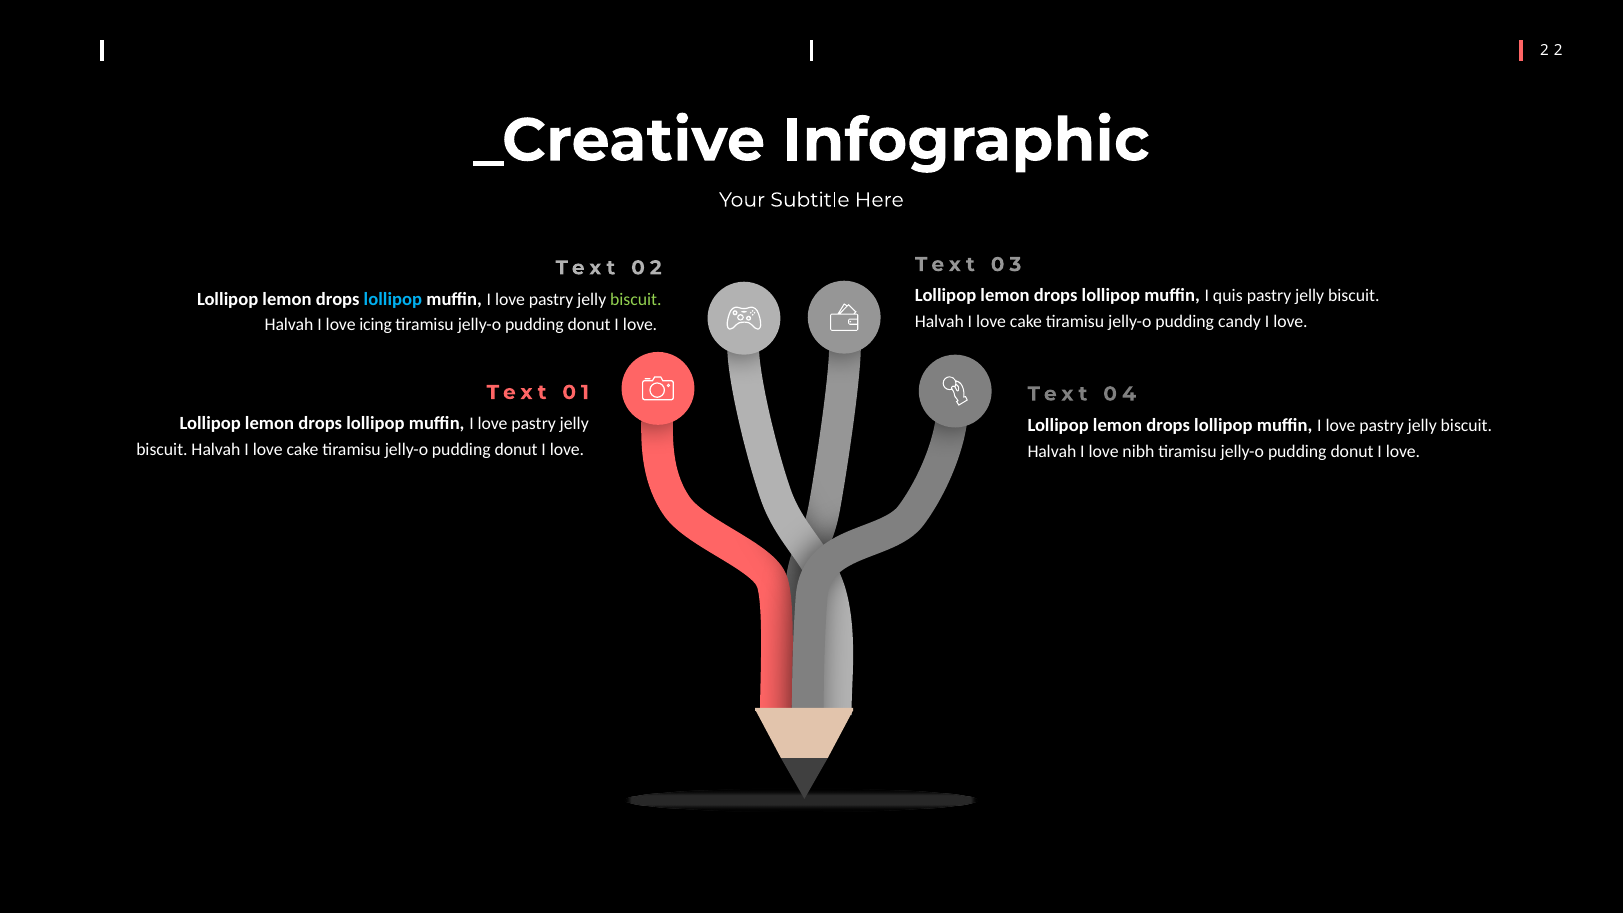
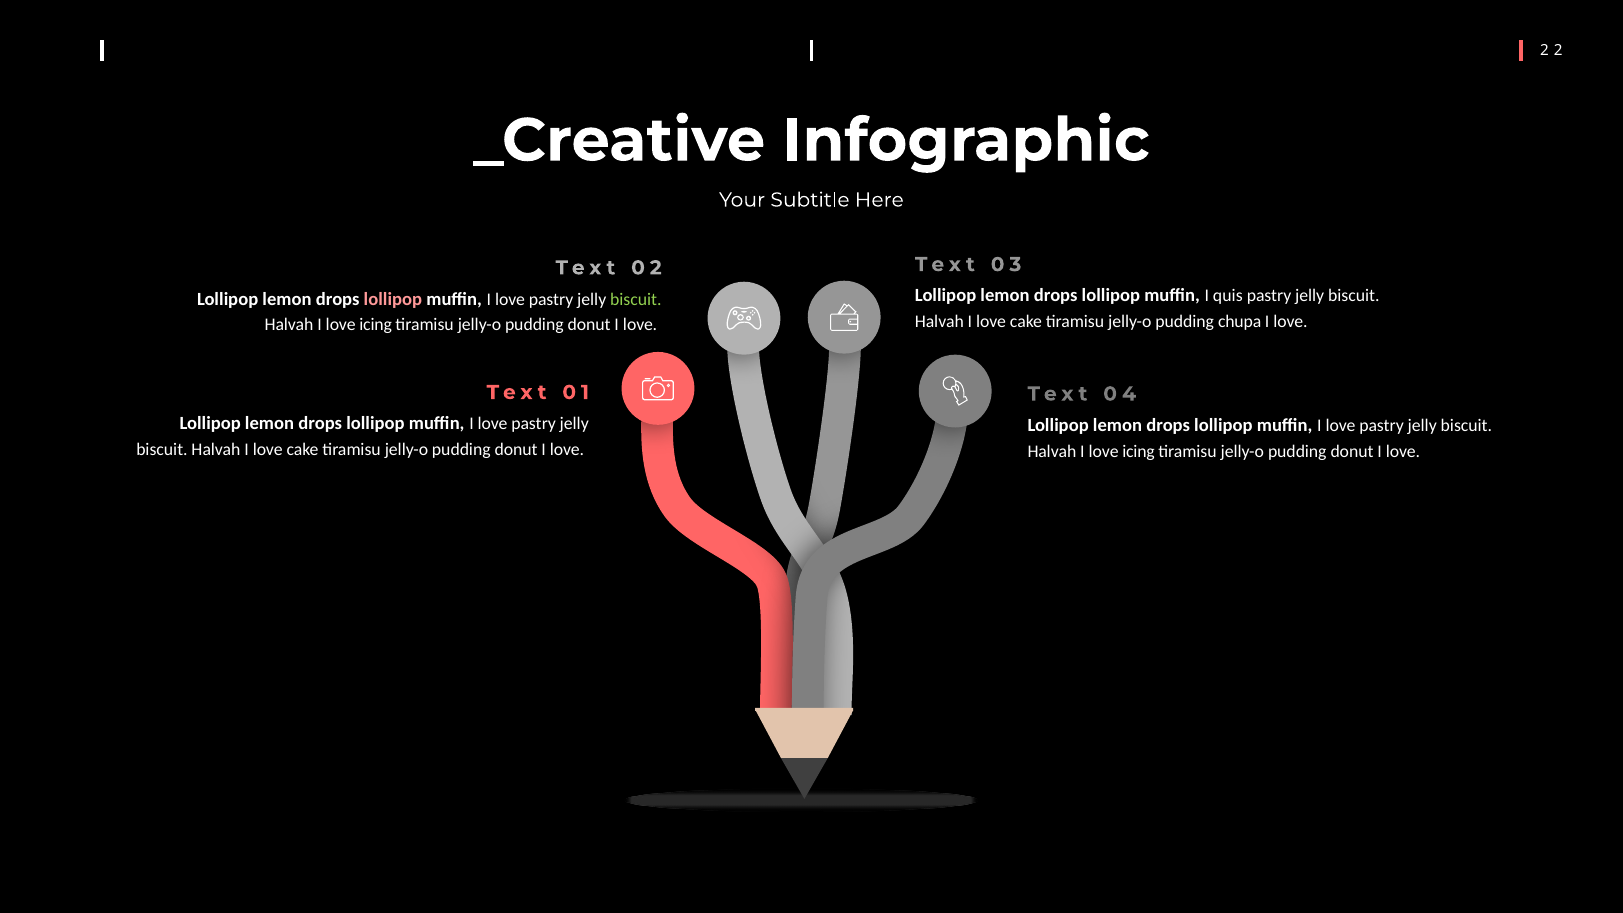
lollipop colour: light blue -> pink (393, 299)
candy: candy -> chupa (1240, 322)
nibh: nibh -> icing (1139, 451)
